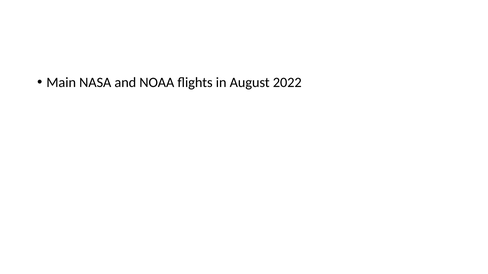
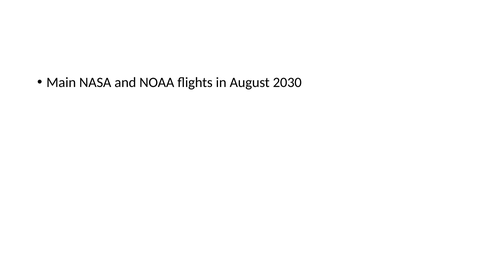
2022: 2022 -> 2030 (287, 83)
